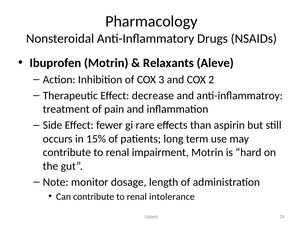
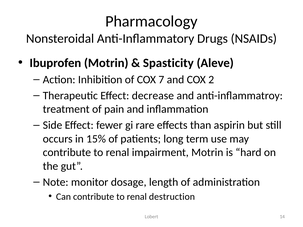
Relaxants: Relaxants -> Spasticity (168, 63)
3: 3 -> 7 (161, 80)
intolerance: intolerance -> destruction (172, 197)
